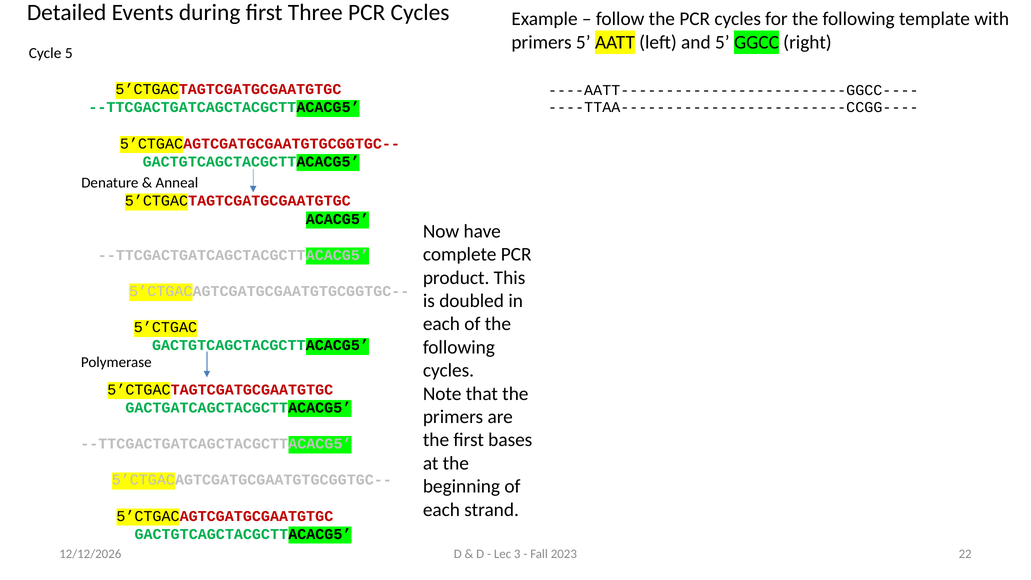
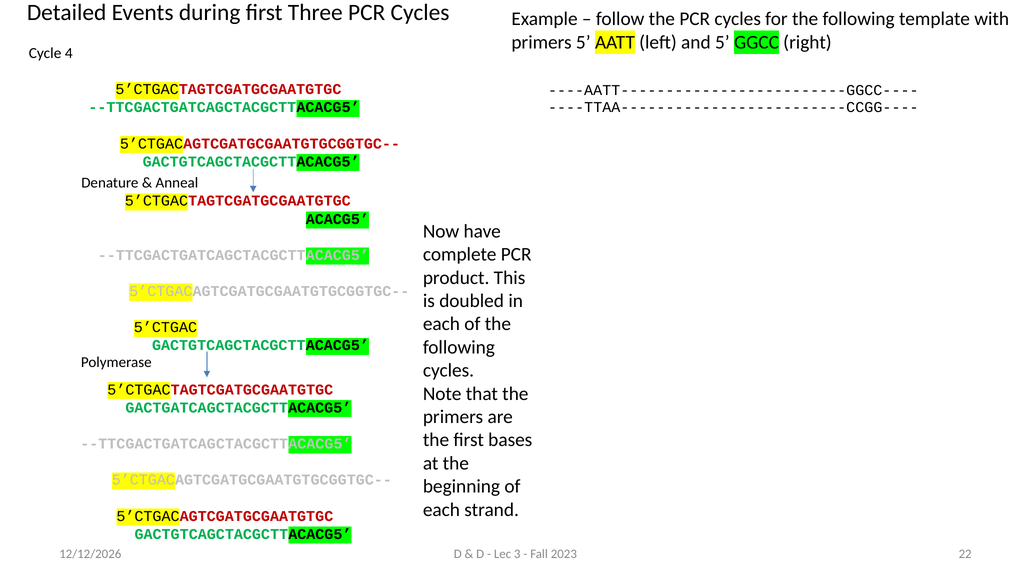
Cycle 5: 5 -> 4 (69, 53)
